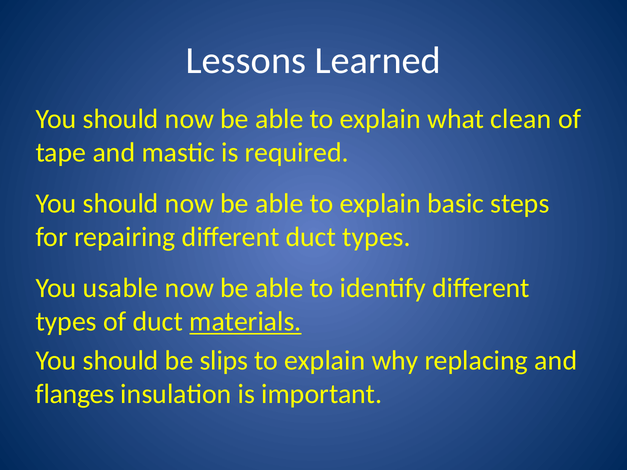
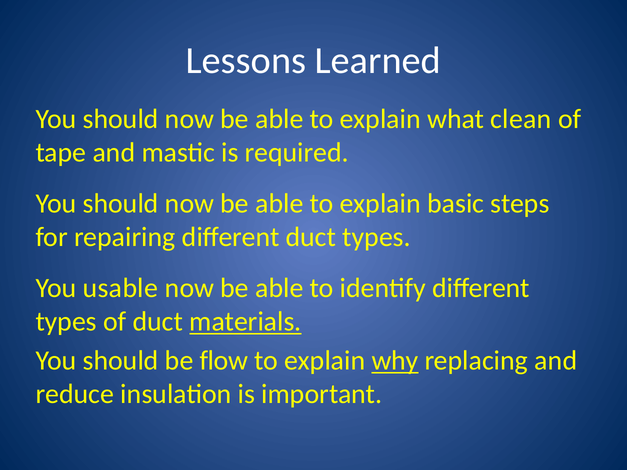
slips: slips -> flow (224, 361)
why underline: none -> present (395, 361)
flanges: flanges -> reduce (75, 394)
